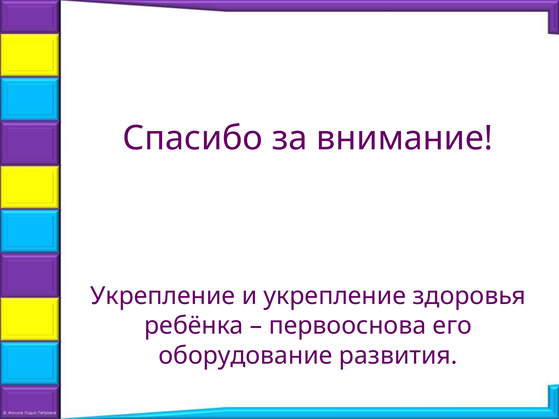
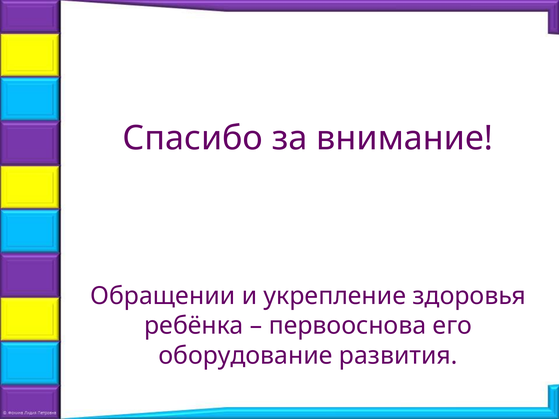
Укрепление: Укрепление -> Обращении (163, 296)
